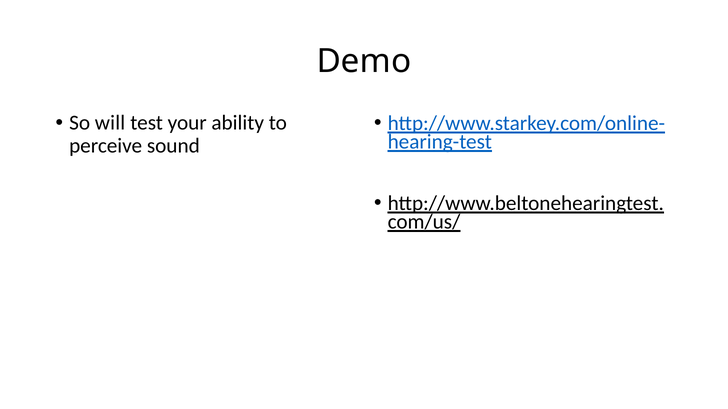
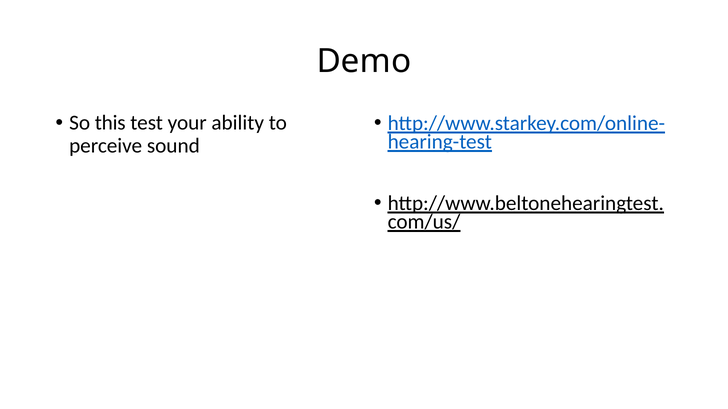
will: will -> this (110, 123)
